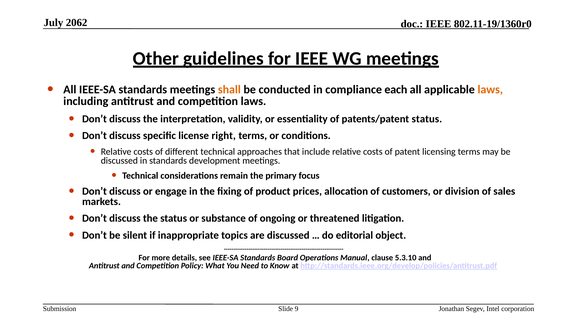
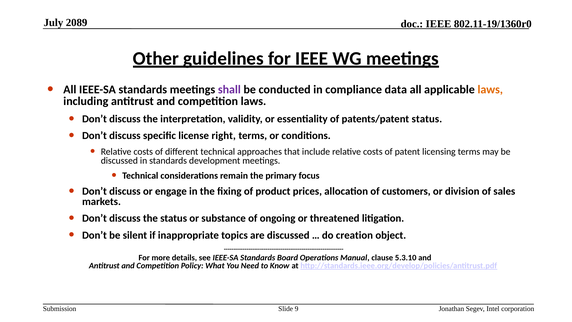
2062: 2062 -> 2089 (77, 23)
shall colour: orange -> purple (229, 90)
each: each -> data (396, 90)
editorial: editorial -> creation (354, 235)
